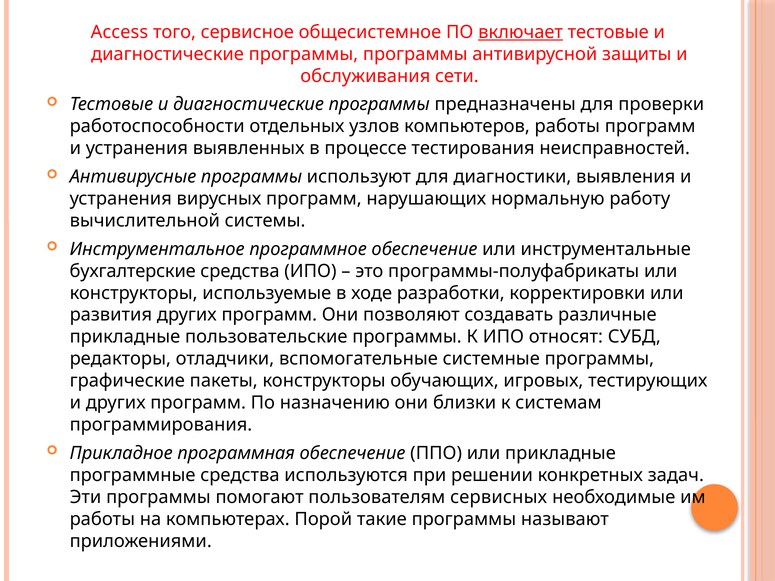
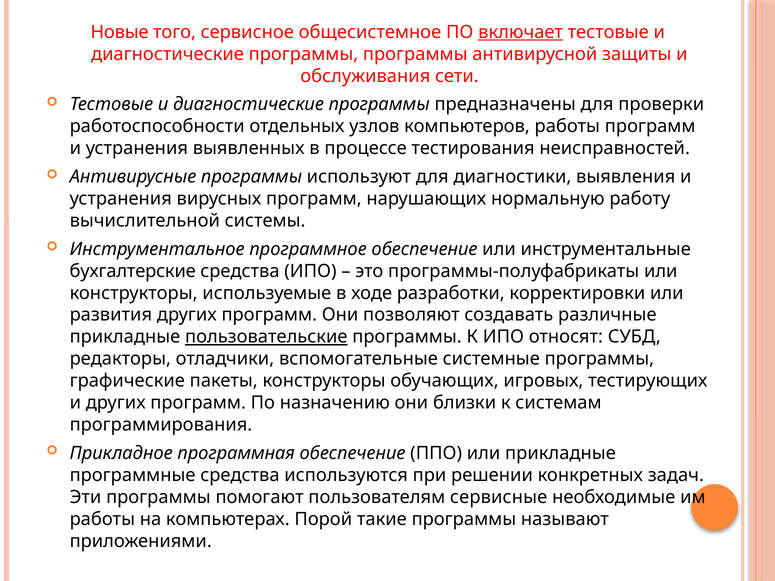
Access: Access -> Новые (120, 32)
пользовательские underline: none -> present (266, 337)
сервисных: сервисных -> сервисные (499, 497)
